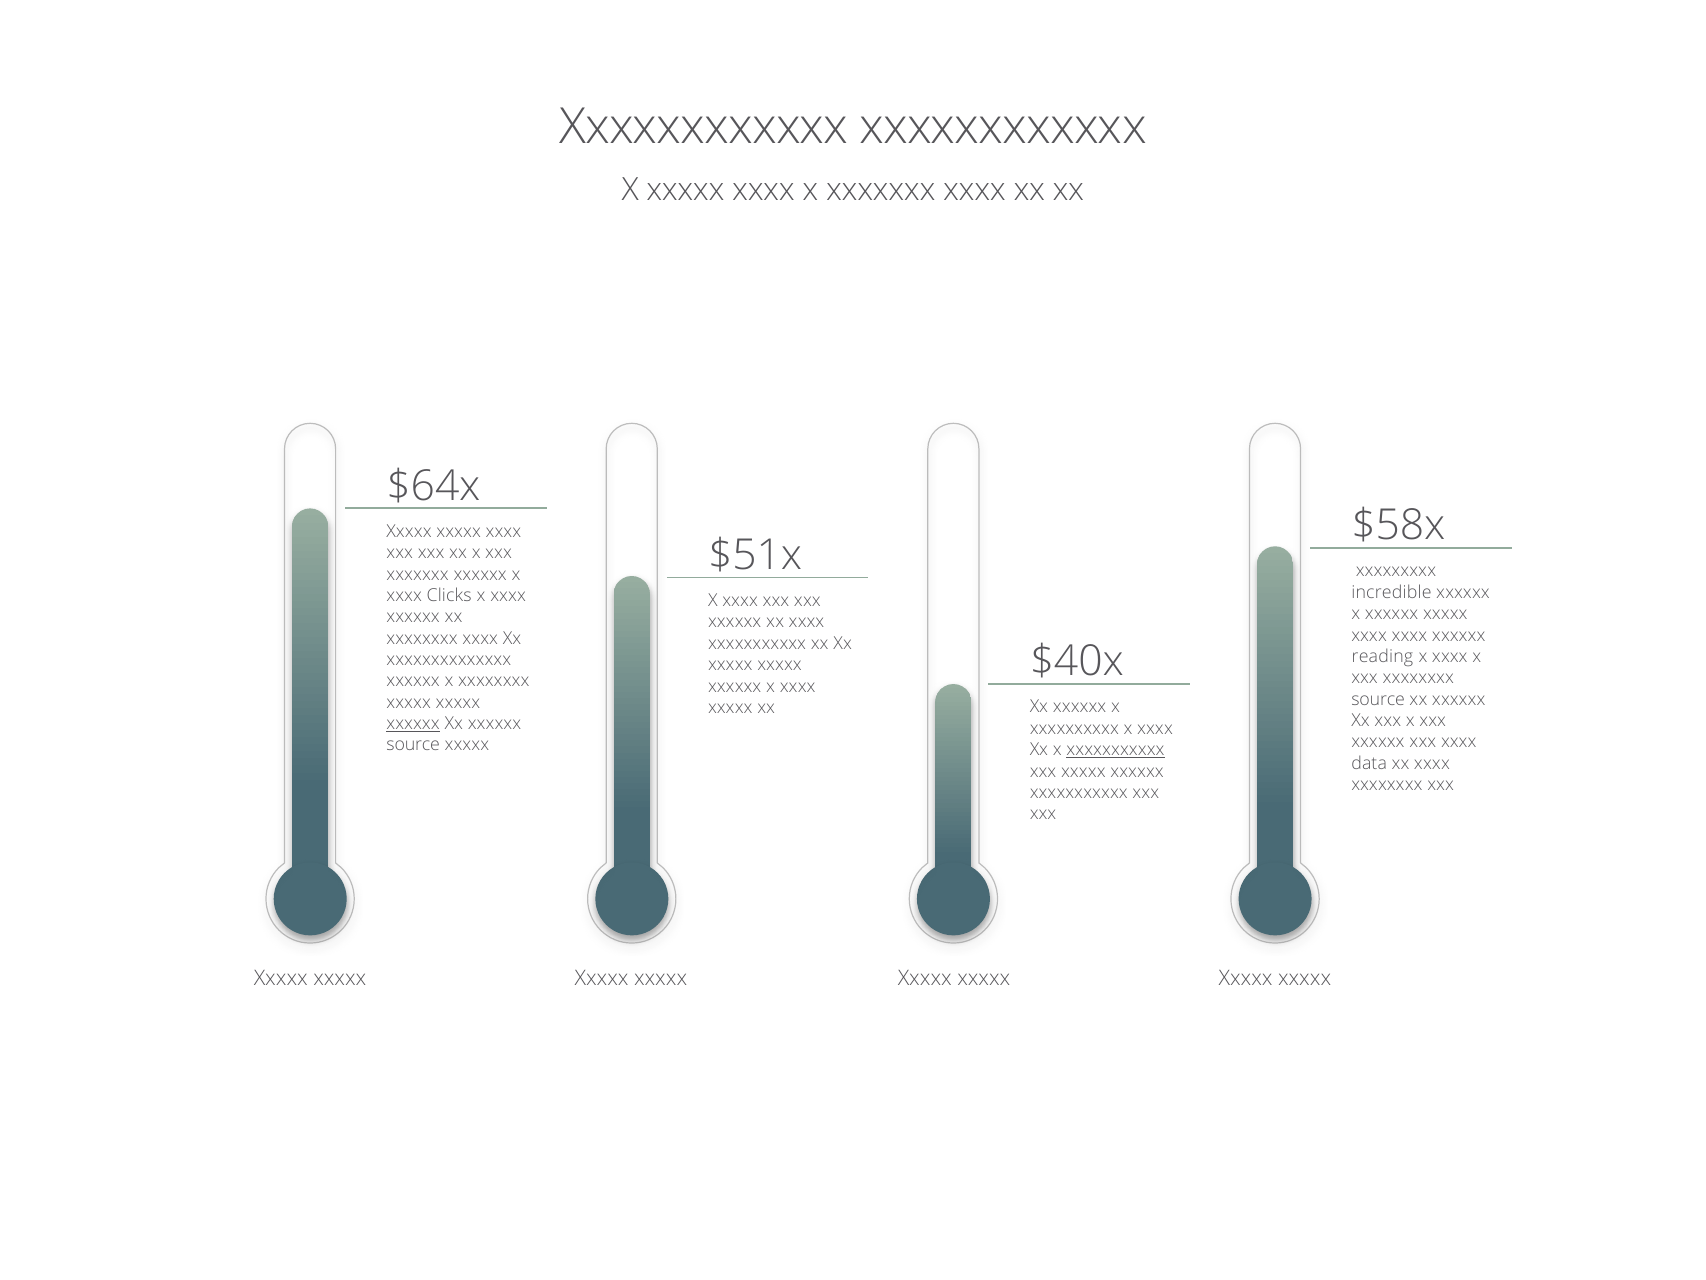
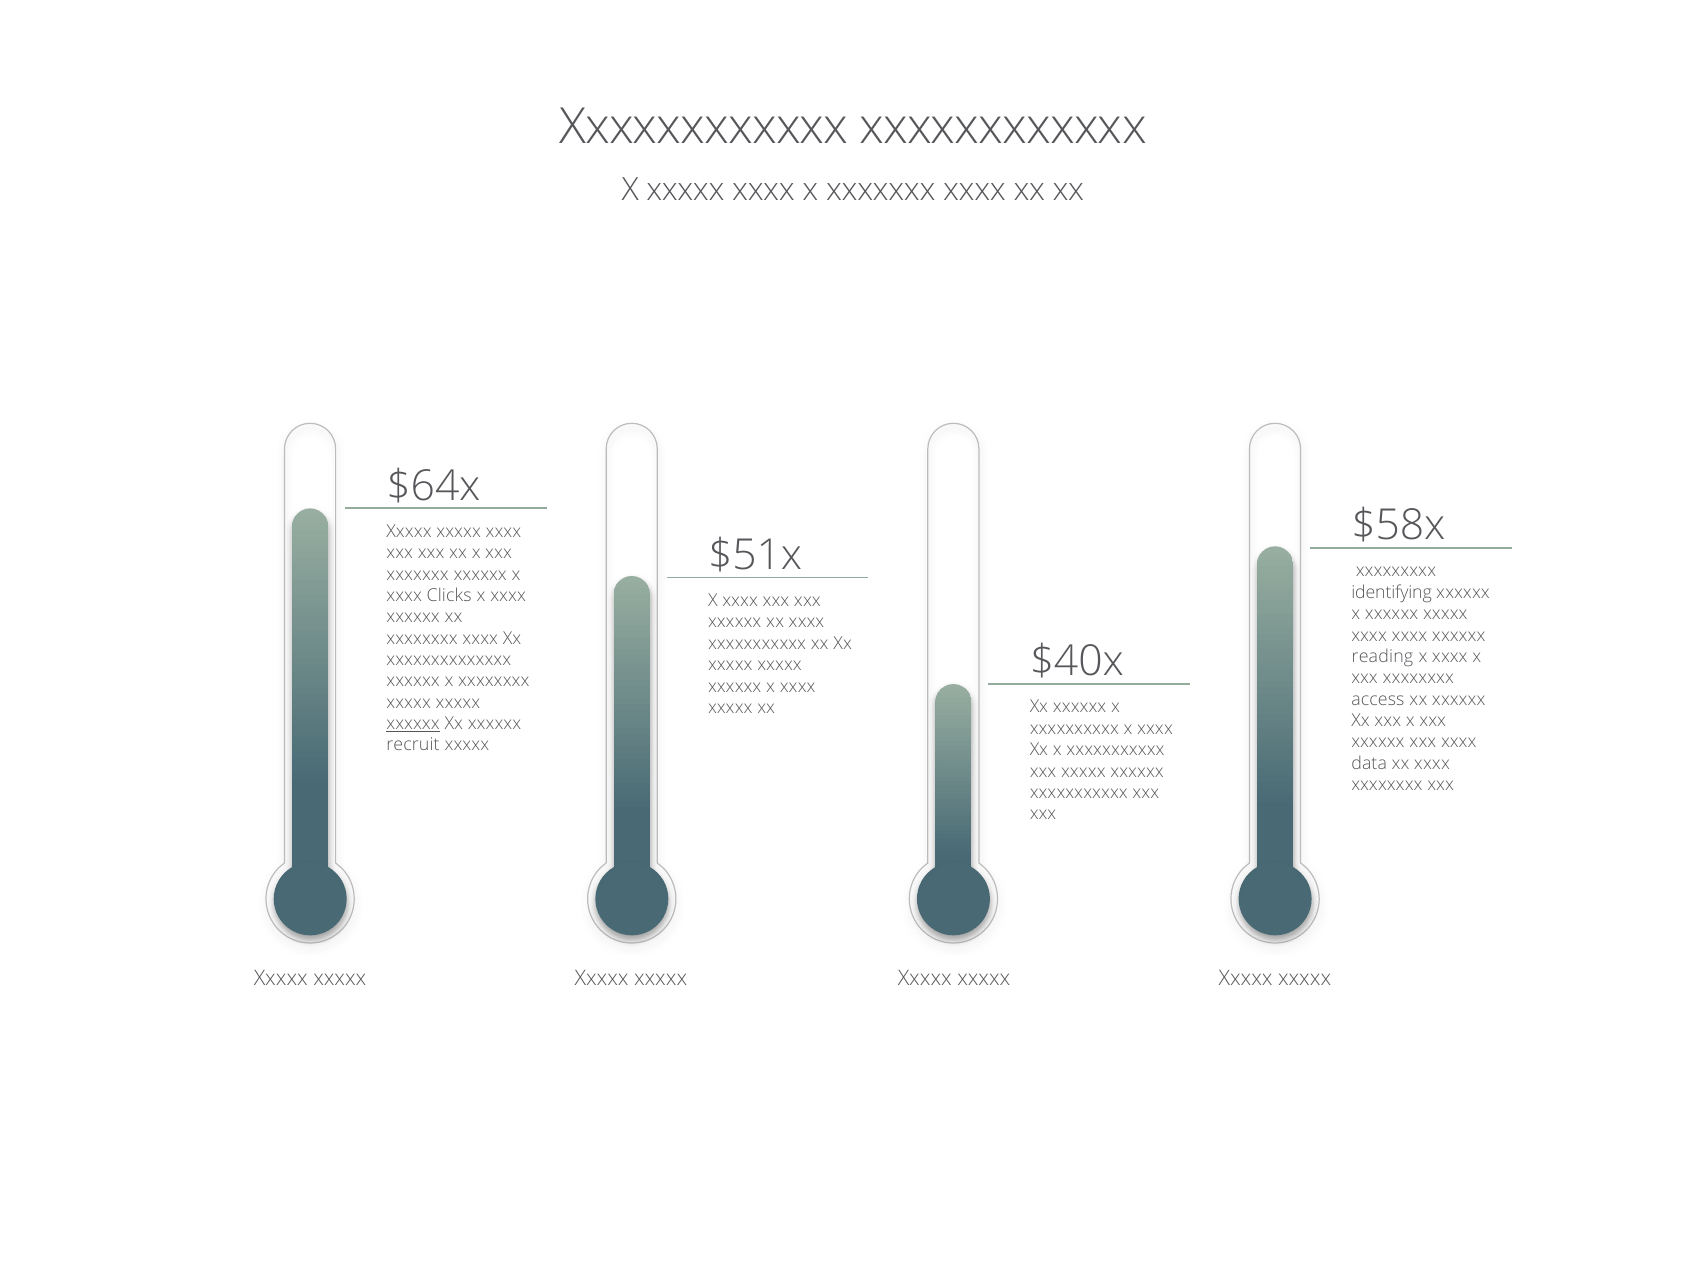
incredible: incredible -> identifying (1392, 592)
source: source -> access (1378, 699)
source: source -> recruit (413, 745)
xxxxxxxxxxx underline: present -> none (1116, 750)
